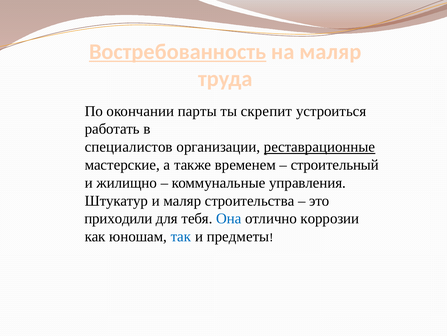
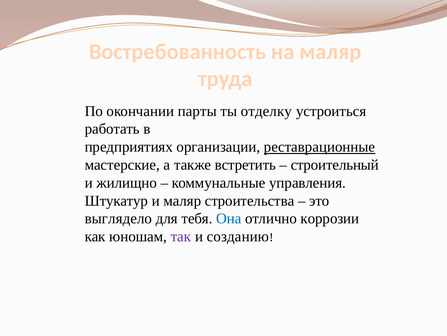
Востребованность underline: present -> none (178, 52)
скрепит: скрепит -> отделку (266, 111)
специалистов: специалистов -> предприятиях (129, 147)
временем: временем -> встретить (245, 165)
приходили: приходили -> выглядело (118, 218)
так colour: blue -> purple (181, 236)
предметы: предметы -> созданию (238, 236)
